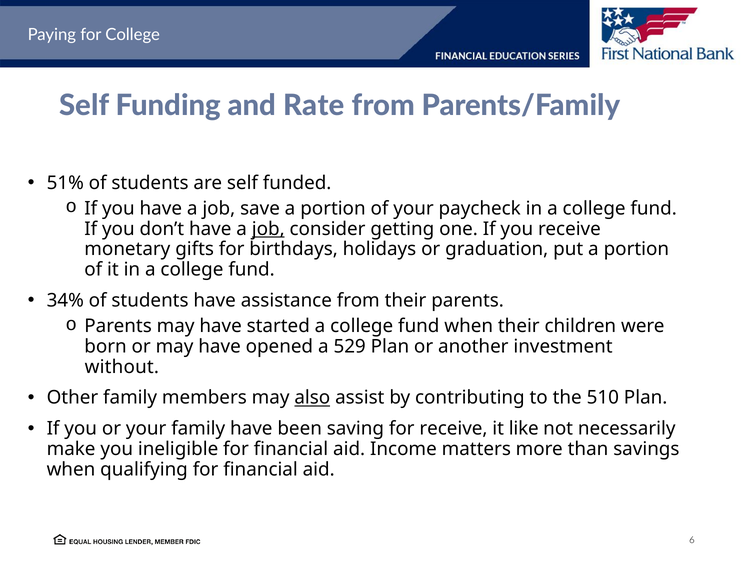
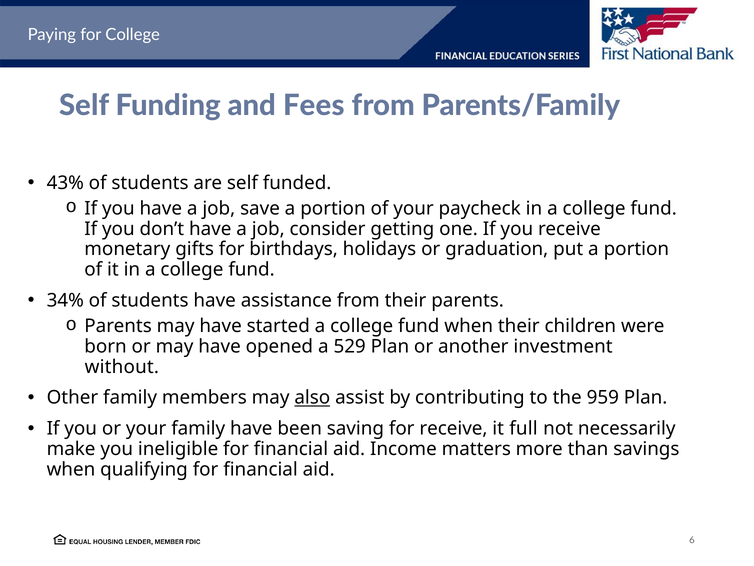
Rate: Rate -> Fees (314, 105)
51%: 51% -> 43% (65, 183)
job underline: present -> none (268, 229)
510: 510 -> 959 (603, 397)
like: like -> full (524, 428)
